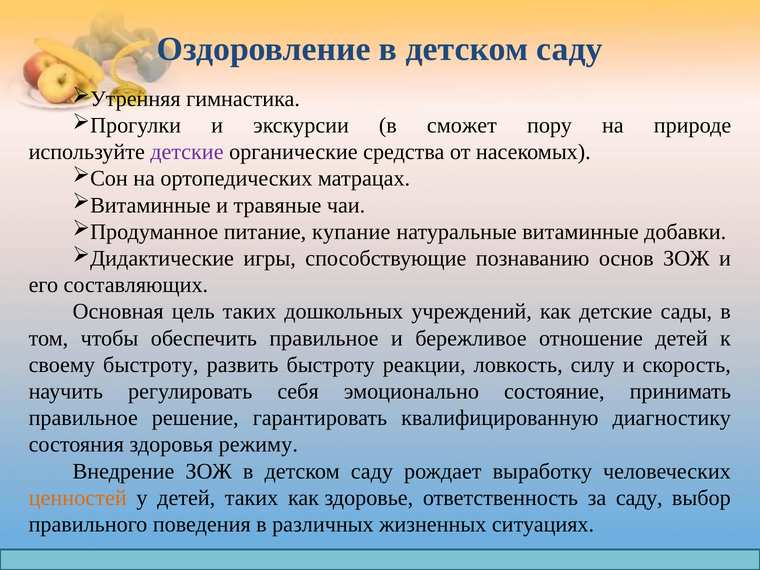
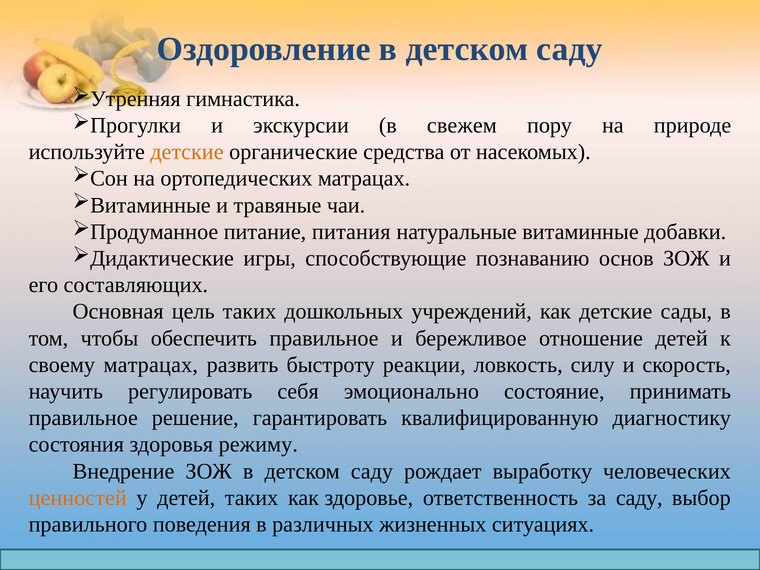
сможет: сможет -> свежем (462, 125)
детские colour: purple -> orange (187, 152)
купание: купание -> питания (351, 232)
своему быстроту: быстроту -> матрацах (151, 365)
